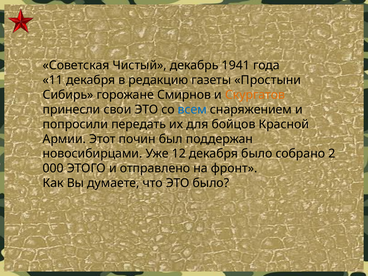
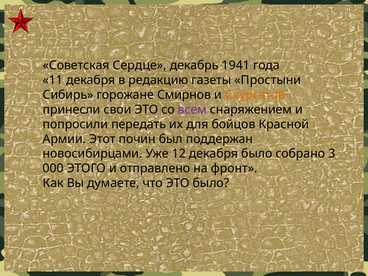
Чистый: Чистый -> Сердце (140, 65)
всем colour: blue -> purple (192, 110)
2: 2 -> 3 (332, 154)
